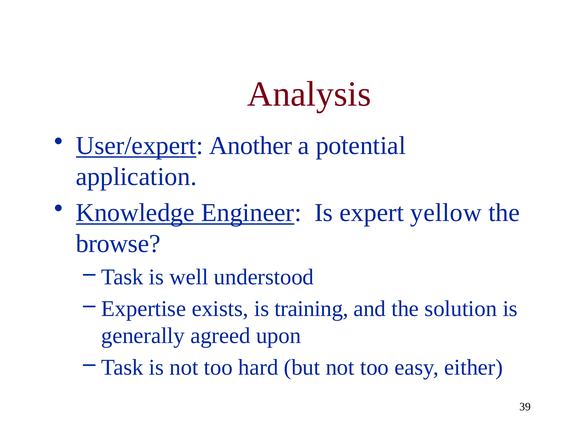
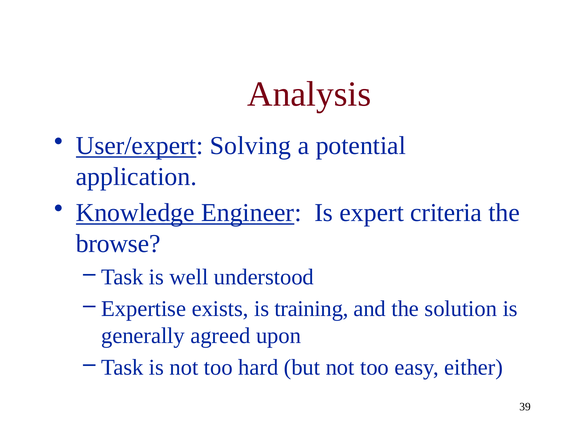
Another: Another -> Solving (250, 146)
yellow: yellow -> criteria (446, 213)
